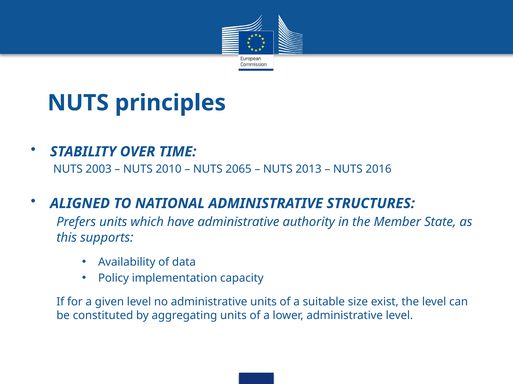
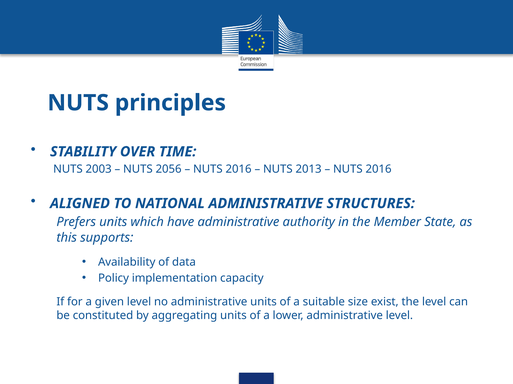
2010: 2010 -> 2056 (169, 169)
2065: 2065 -> 2016 (239, 169)
